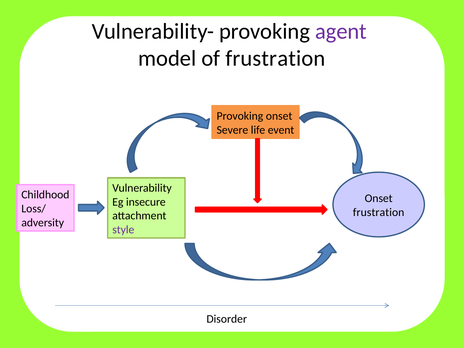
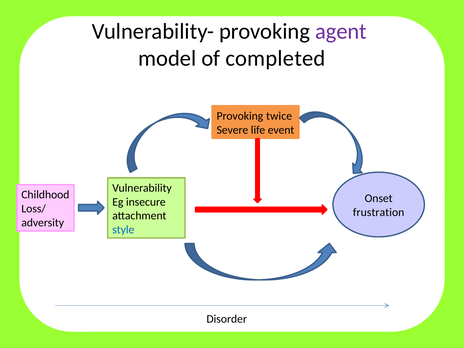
of frustration: frustration -> completed (275, 58)
Provoking onset: onset -> twice (279, 116)
style colour: purple -> blue (123, 230)
